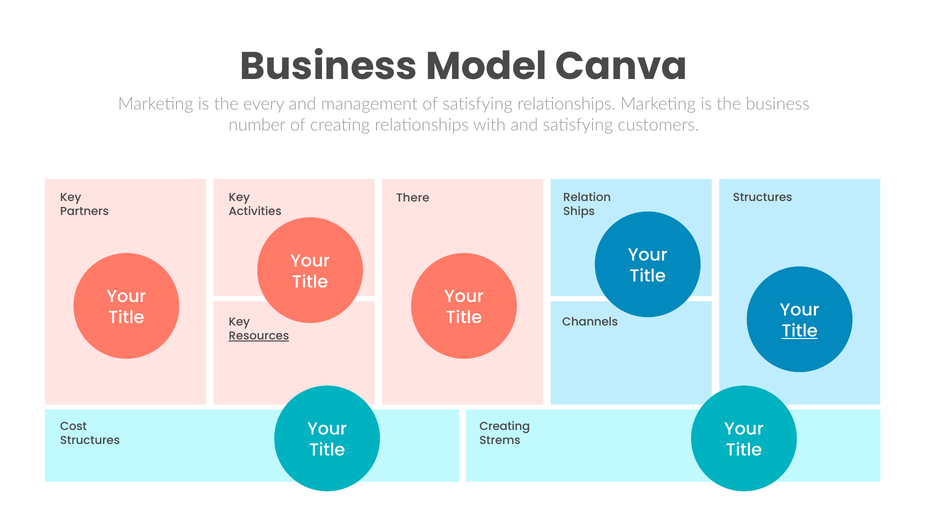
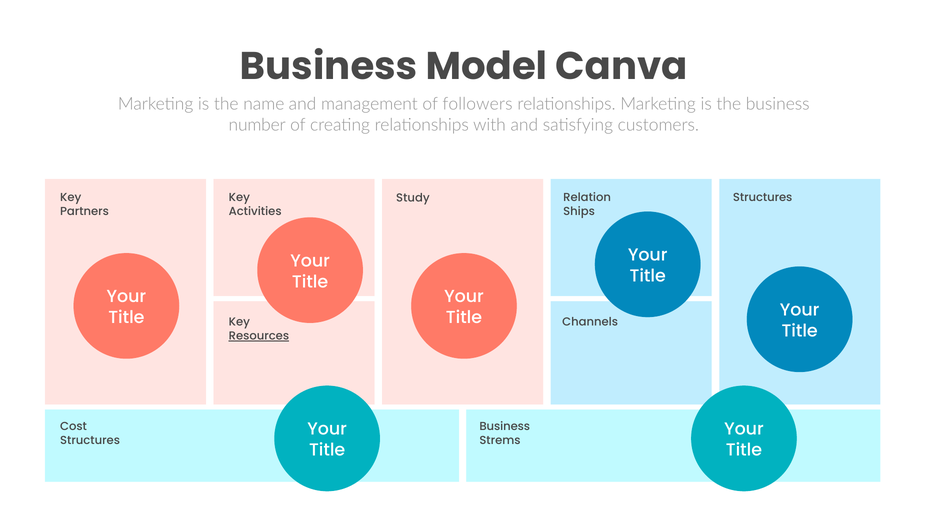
every: every -> name (264, 104)
of satisfying: satisfying -> followers (477, 104)
There: There -> Study (413, 198)
Title underline: present -> none (800, 331)
Creating: Creating -> Business (505, 426)
